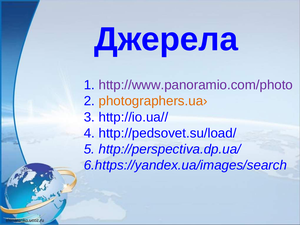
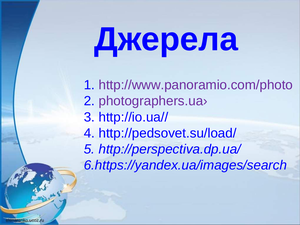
photographers.ua› colour: orange -> purple (153, 101)
